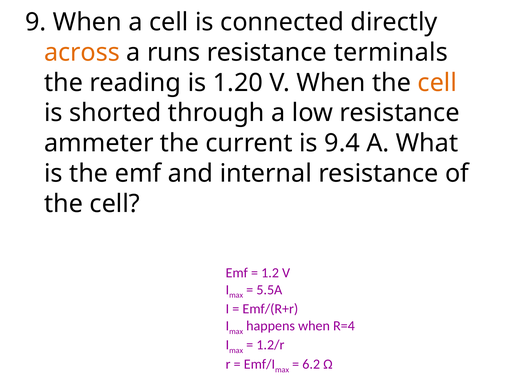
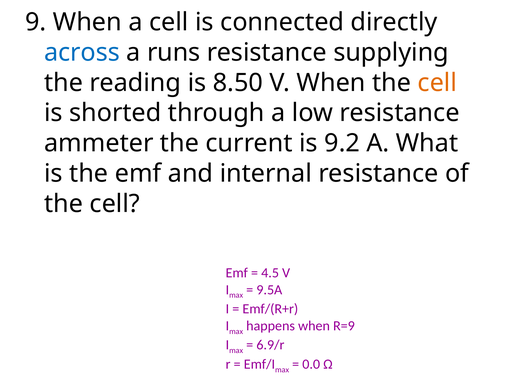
across colour: orange -> blue (82, 52)
terminals: terminals -> supplying (391, 52)
1.20: 1.20 -> 8.50 (238, 83)
9.4: 9.4 -> 9.2 (342, 143)
1.2: 1.2 -> 4.5 (270, 273)
5.5A: 5.5A -> 9.5A (269, 290)
R=4: R=4 -> R=9 (344, 326)
1.2/r: 1.2/r -> 6.9/r (270, 345)
6.2: 6.2 -> 0.0 (311, 364)
